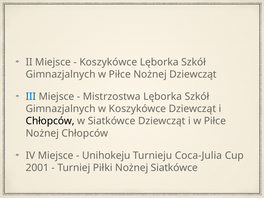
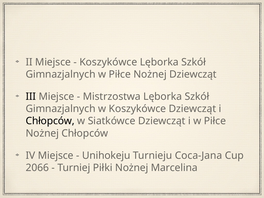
III colour: blue -> black (31, 97)
Coca-Julia: Coca-Julia -> Coca-Jana (198, 156)
2001: 2001 -> 2066 (37, 168)
Nożnej Siatkówce: Siatkówce -> Marcelina (174, 168)
